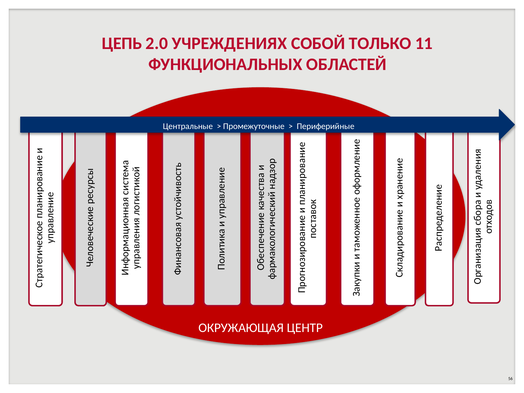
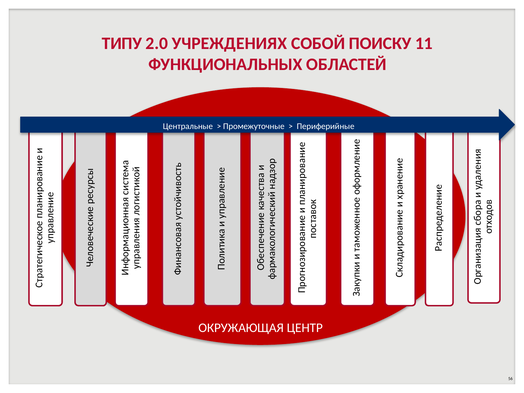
ЦЕПЬ: ЦЕПЬ -> ТИПУ (122, 44)
ТОЛЬКО: ТОЛЬКО -> ПОИСКУ (380, 44)
